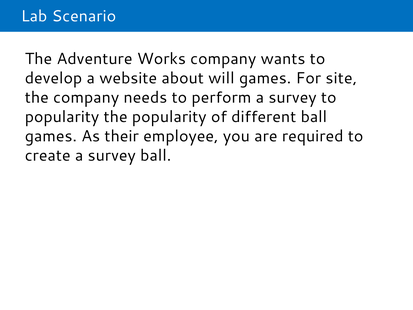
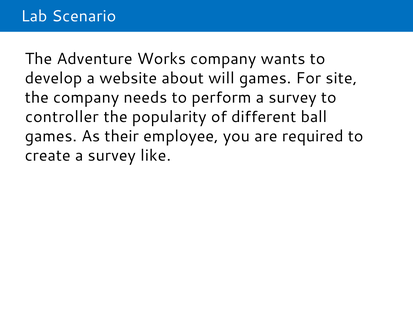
popularity: popularity -> controller (62, 117)
survey ball: ball -> like (156, 155)
